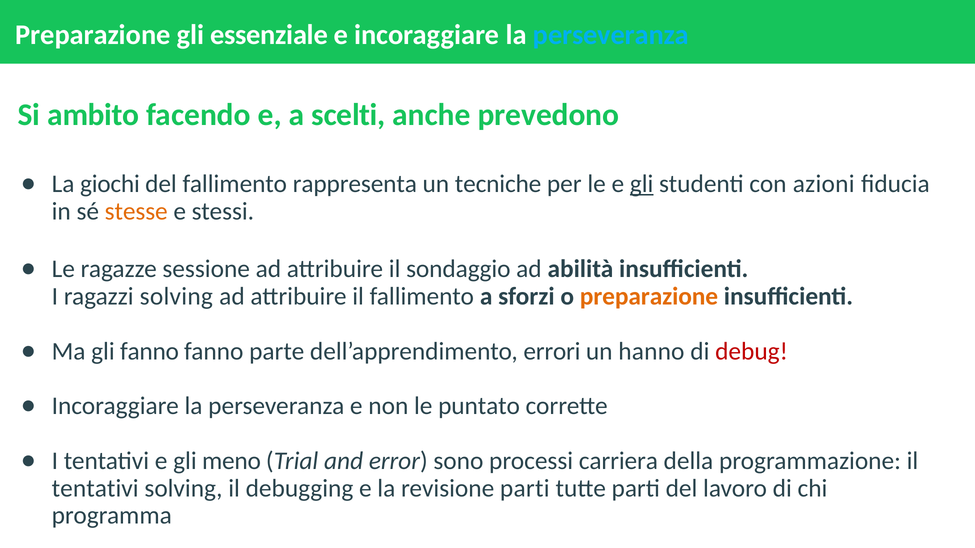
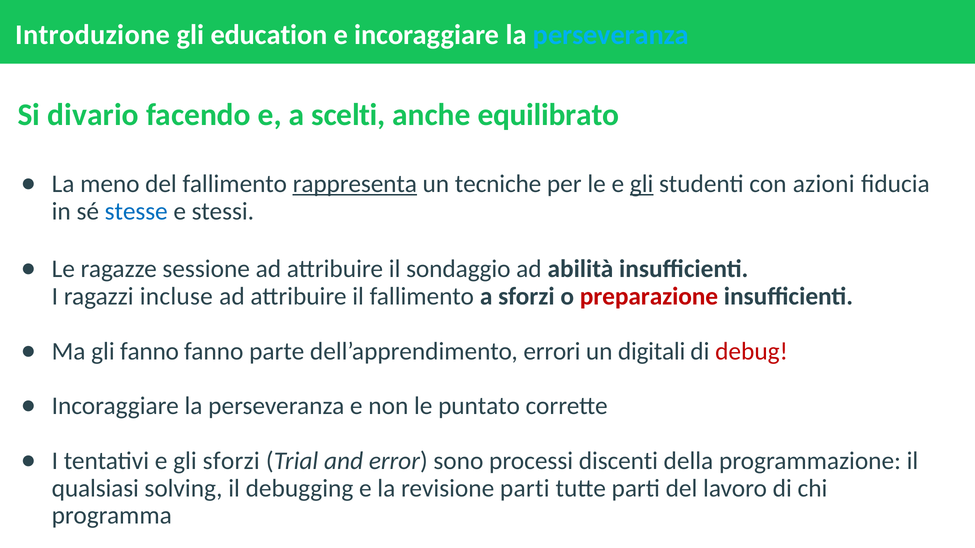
Preparazione: Preparazione -> Introduzione (93, 35)
essenziale: essenziale -> education (269, 35)
ambito: ambito -> divario (93, 115)
prevedono: prevedono -> equilibrato (548, 115)
giochi: giochi -> meno (110, 184)
rappresenta underline: none -> present (355, 184)
stesse colour: orange -> blue (136, 211)
ragazzi solving: solving -> incluse (176, 297)
preparazione colour: orange -> red (649, 297)
hanno: hanno -> digitali (652, 351)
gli meno: meno -> sforzi (231, 461)
carriera: carriera -> discenti (618, 461)
tentativi: tentativi -> qualsiasi (95, 489)
